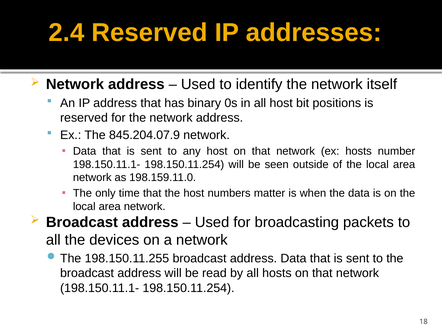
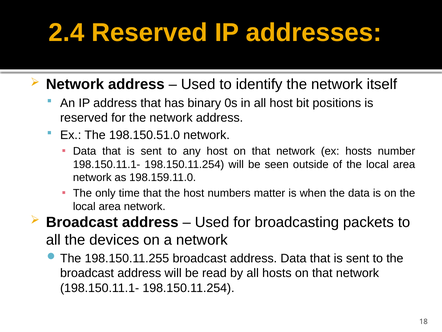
845.204.07.9: 845.204.07.9 -> 198.150.51.0 (145, 135)
